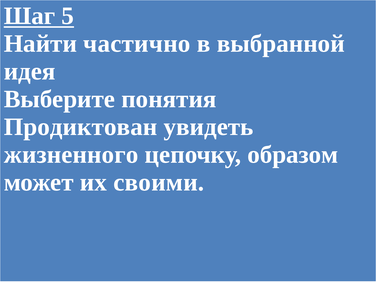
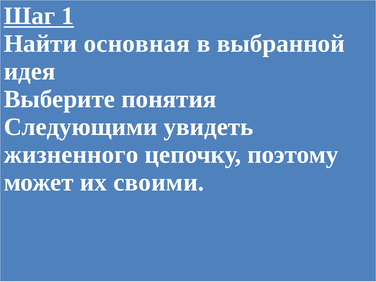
5: 5 -> 1 (68, 16)
частично: частично -> основная (137, 44)
Продиктован: Продиктован -> Следующими (81, 127)
образом: образом -> поэтому (293, 155)
